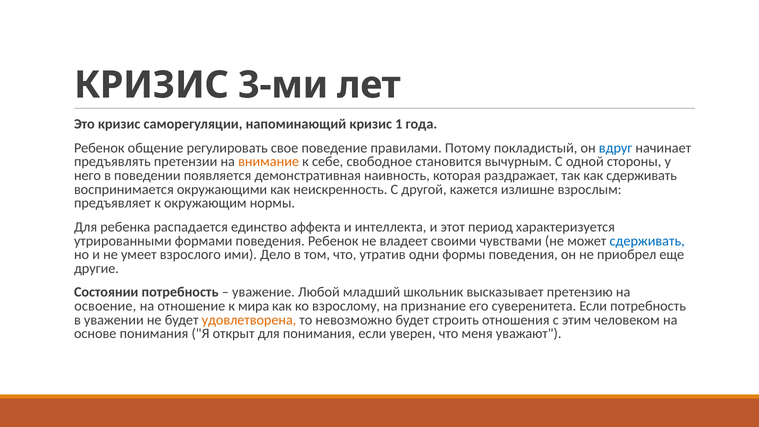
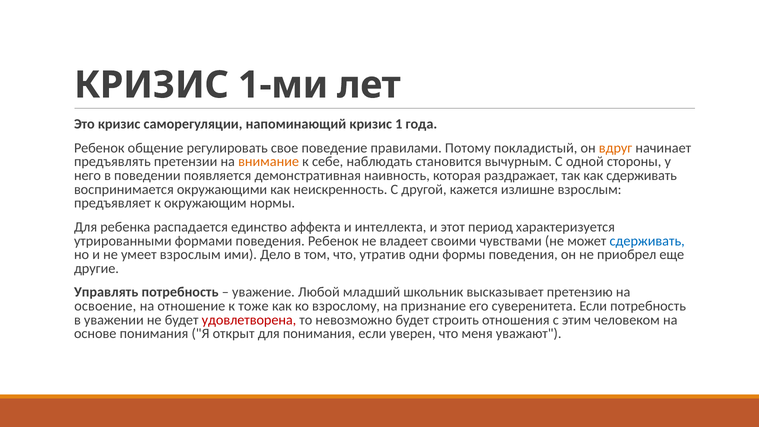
3-ми: 3-ми -> 1-ми (283, 85)
вдруг colour: blue -> orange (616, 148)
свободное: свободное -> наблюдать (379, 162)
умеет взрослого: взрослого -> взрослым (190, 255)
Состоянии: Состоянии -> Управлять (106, 292)
мира: мира -> тоже (253, 306)
удовлетворена colour: orange -> red (249, 320)
